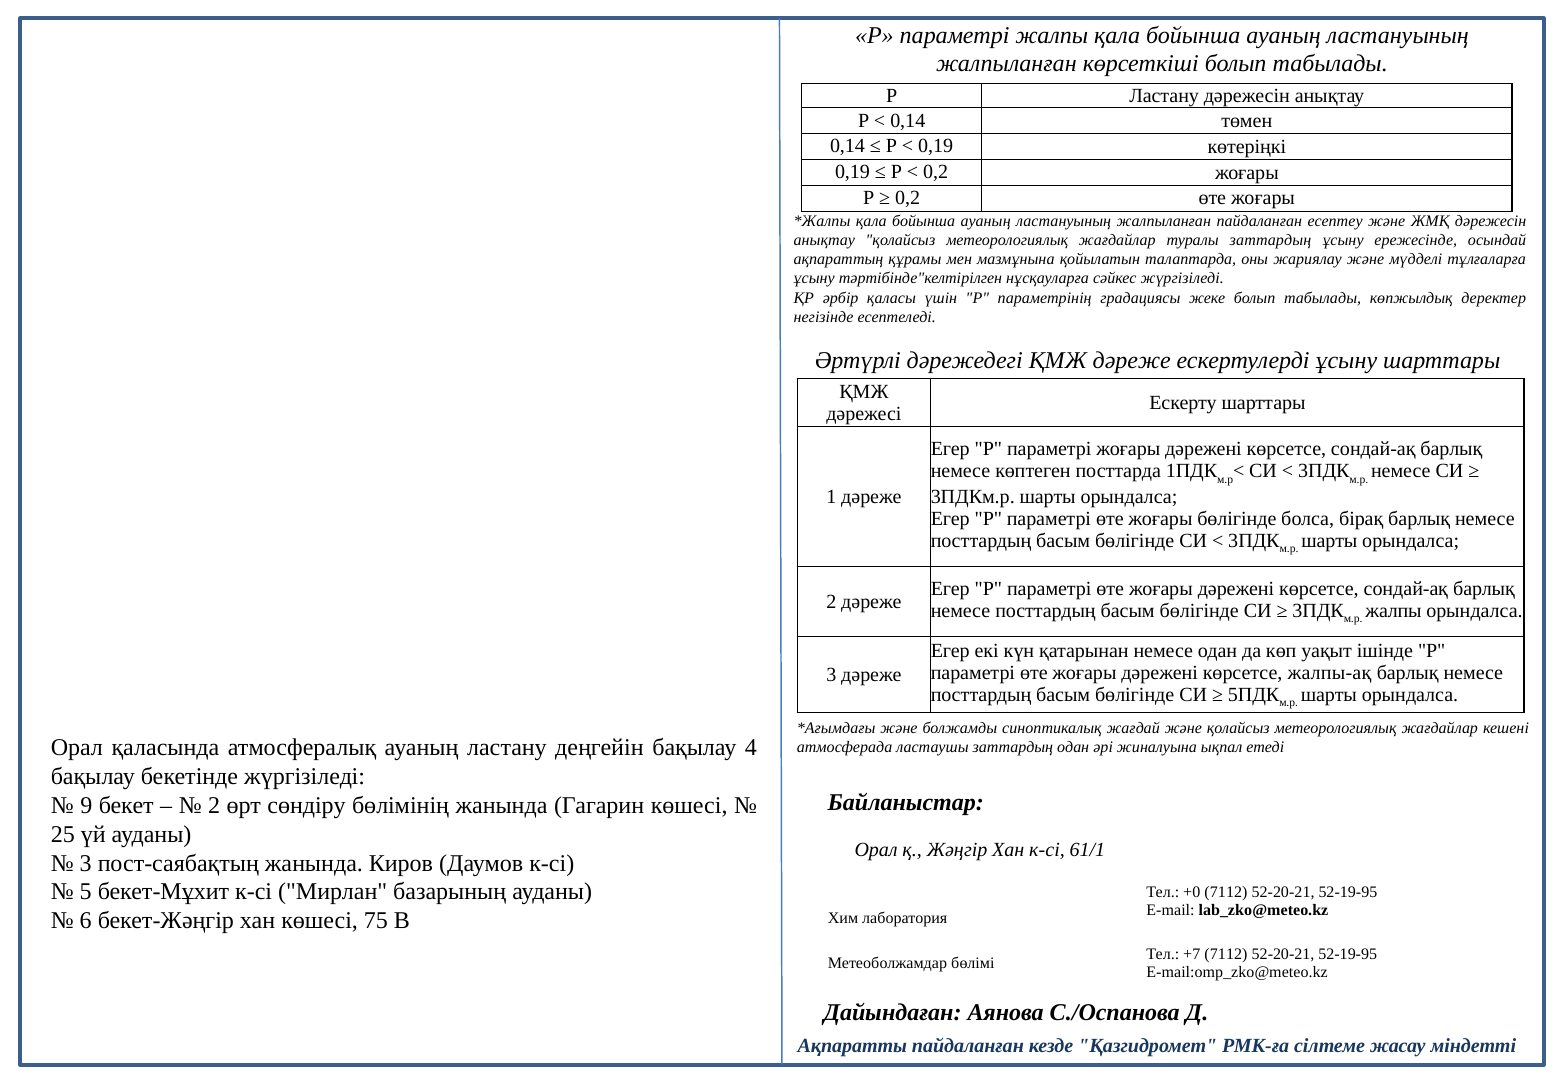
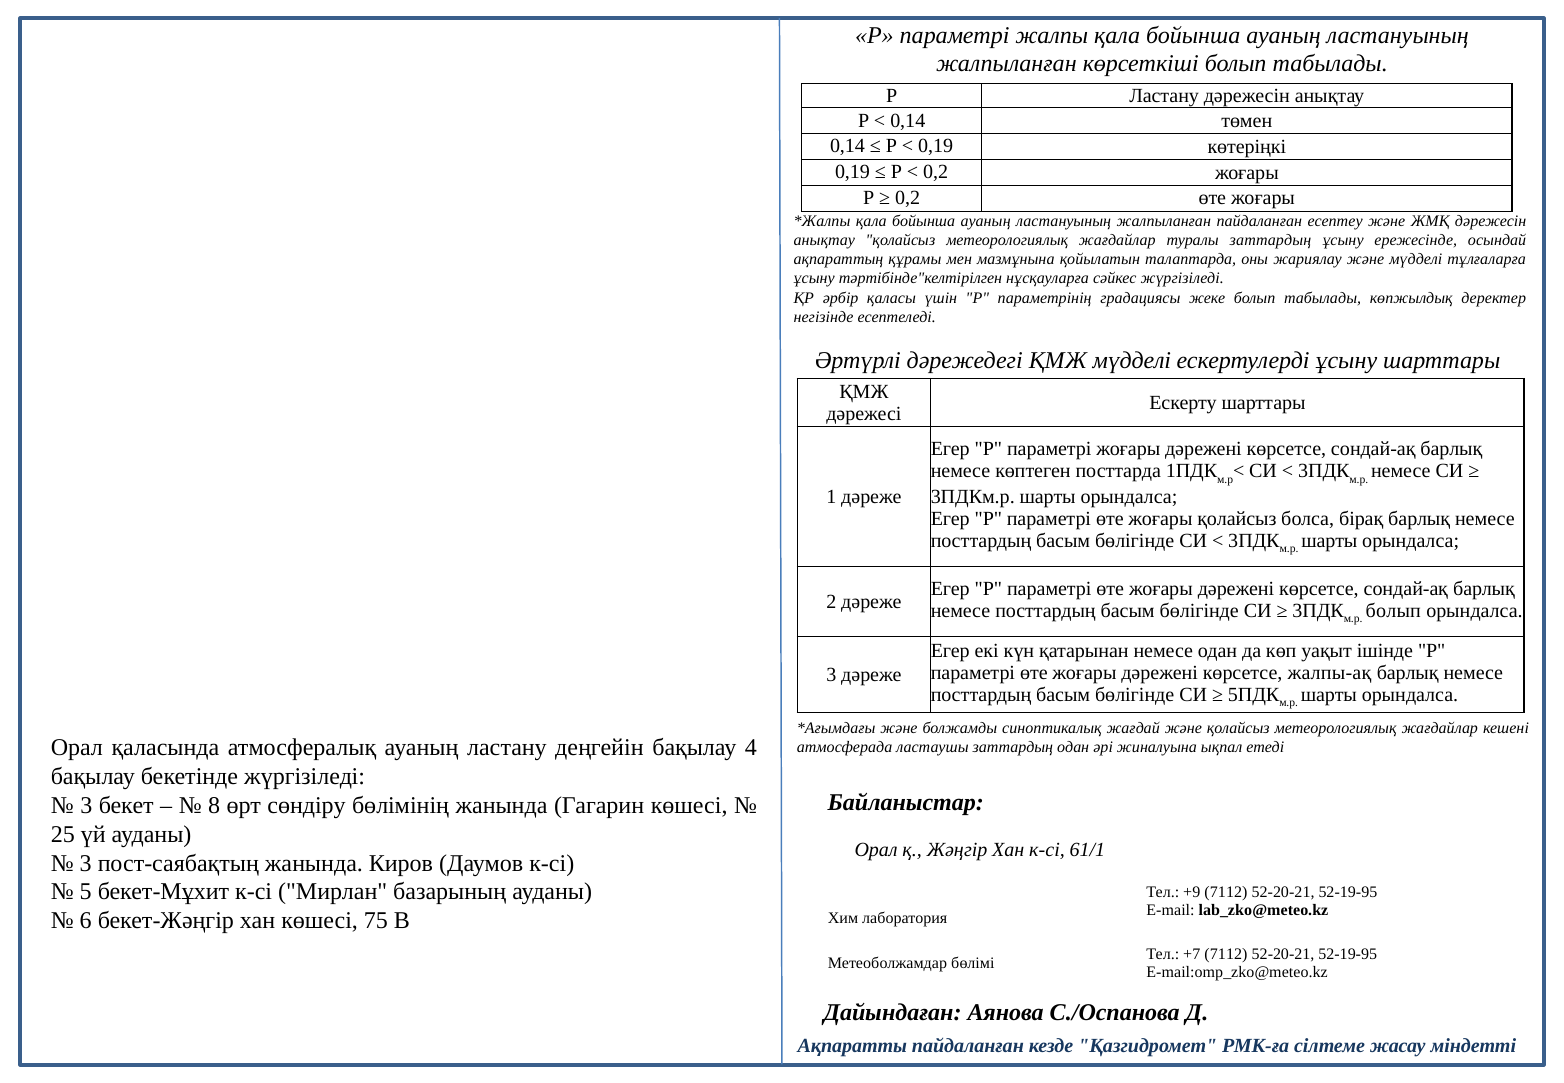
ҚМЖ дәреже: дәреже -> мүдделі (1132, 360)
жоғары бөлігінде: бөлігінде -> қолайсыз (1237, 519)
жалпы: жалпы -> болып (1393, 611)
9: 9 -> 3 (86, 805)
2: 2 -> 8 (214, 805)
+0: +0 -> +9 (1192, 892)
